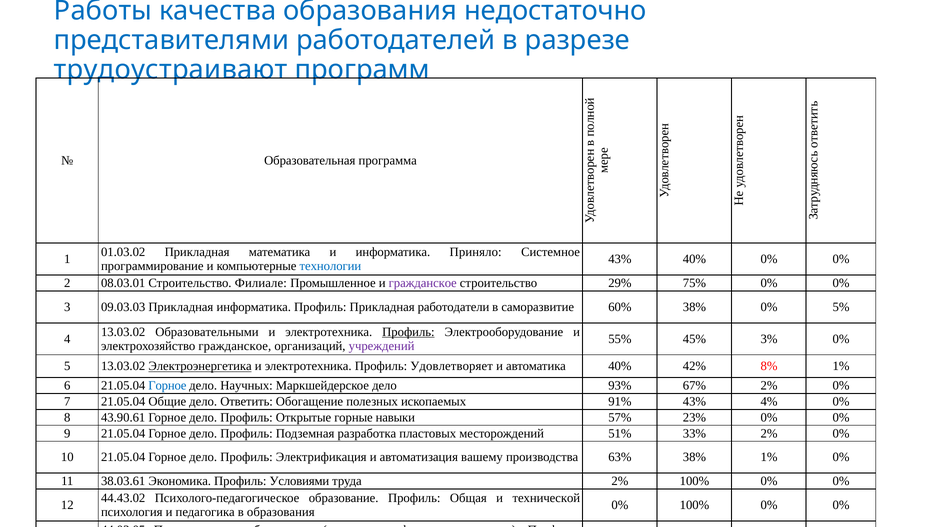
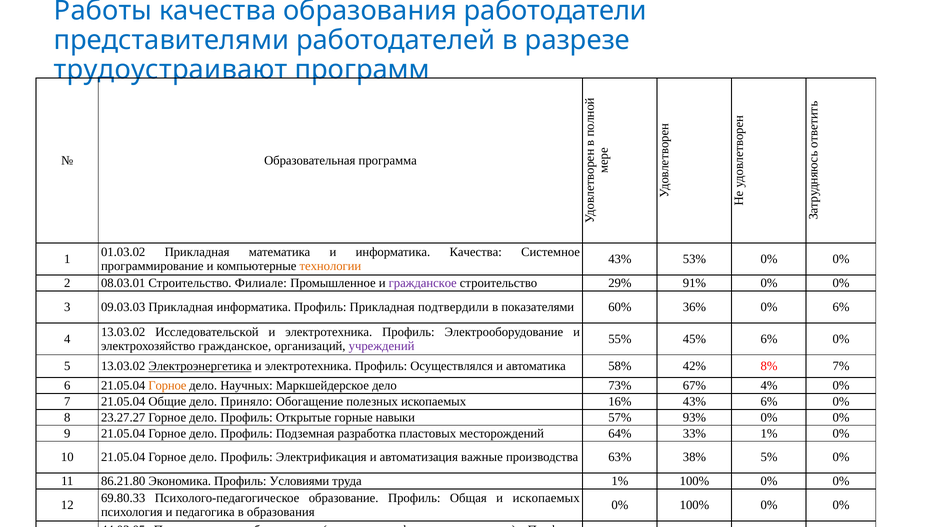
недостаточно: недостаточно -> работодатели (555, 11)
информатика Приняло: Приняло -> Качества (476, 252)
43% 40%: 40% -> 53% (694, 259)
технологии colour: blue -> orange (330, 266)
75%: 75% -> 91% (694, 283)
работодатели: работодатели -> подтвердили (453, 307)
саморазвитие: саморазвитие -> показателями (538, 307)
60% 38%: 38% -> 36% (694, 307)
0% 5%: 5% -> 6% (841, 307)
Образовательными: Образовательными -> Исследовательской (207, 332)
Профиль underline: present -> none (408, 332)
45% 3%: 3% -> 6% (769, 339)
Удовлетворяет: Удовлетворяет -> Осуществлялся (452, 366)
автоматика 40%: 40% -> 58% (620, 366)
8% 1%: 1% -> 7% (841, 366)
Горное colour: blue -> orange (167, 386)
93%: 93% -> 73% (620, 386)
67% 2%: 2% -> 4% (769, 386)
Ответить: Ответить -> Приняло (246, 401)
91%: 91% -> 16% (620, 401)
43% 4%: 4% -> 6% (769, 401)
43.90.61: 43.90.61 -> 23.27.27 (123, 417)
23%: 23% -> 93% (694, 417)
51%: 51% -> 64% (620, 433)
33% 2%: 2% -> 1% (769, 433)
вашему: вашему -> важные (482, 457)
38% 1%: 1% -> 5% (769, 457)
38.03.61: 38.03.61 -> 86.21.80 (123, 481)
труда 2%: 2% -> 1% (620, 481)
44.43.02: 44.43.02 -> 69.80.33 (123, 498)
и технической: технической -> ископаемых (546, 498)
